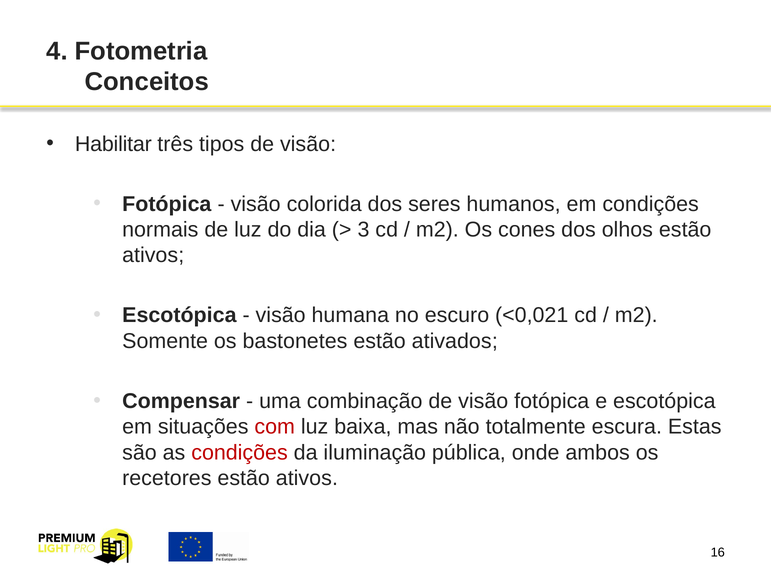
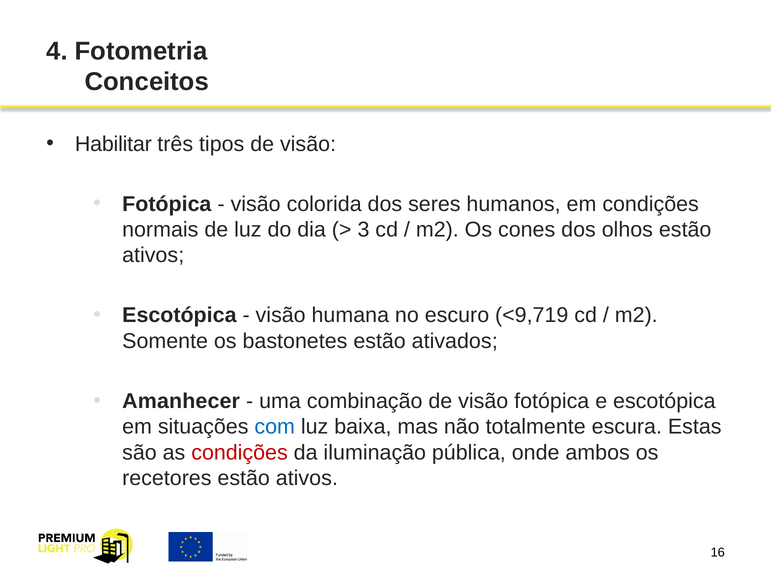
<0,021: <0,021 -> <9,719 (532, 316)
Compensar: Compensar -> Amanhecer (181, 401)
com colour: red -> blue (275, 427)
